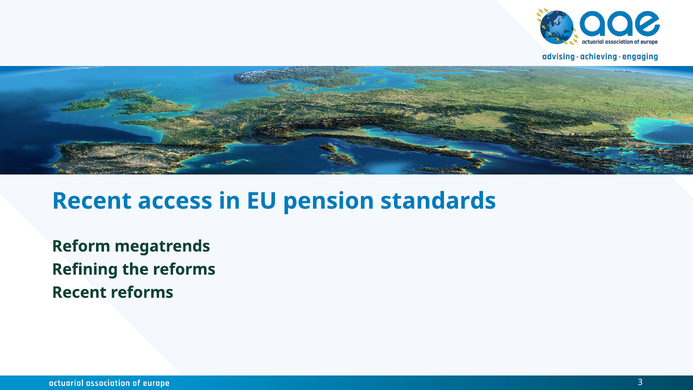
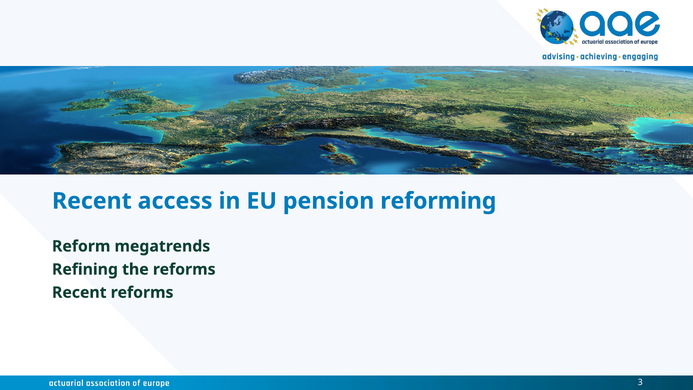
standards: standards -> reforming (438, 201)
